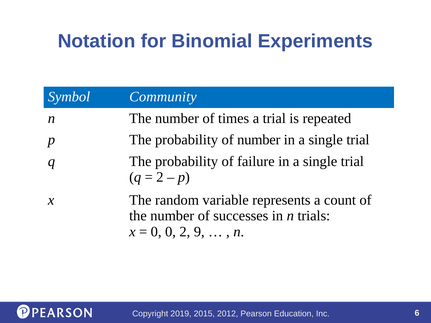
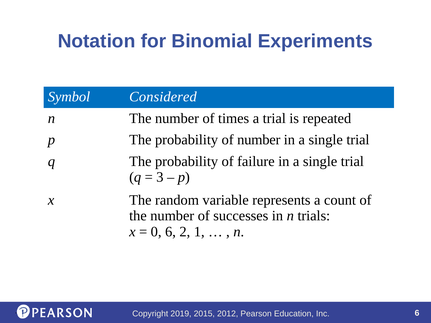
Community: Community -> Considered (163, 97)
2: 2 -> 3 (160, 177)
0 0: 0 -> 6 (170, 232)
9: 9 -> 1 (199, 232)
